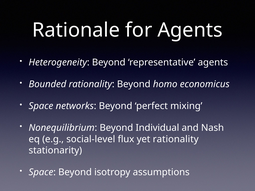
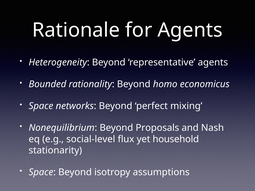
Individual: Individual -> Proposals (157, 128)
yet rationality: rationality -> household (176, 139)
